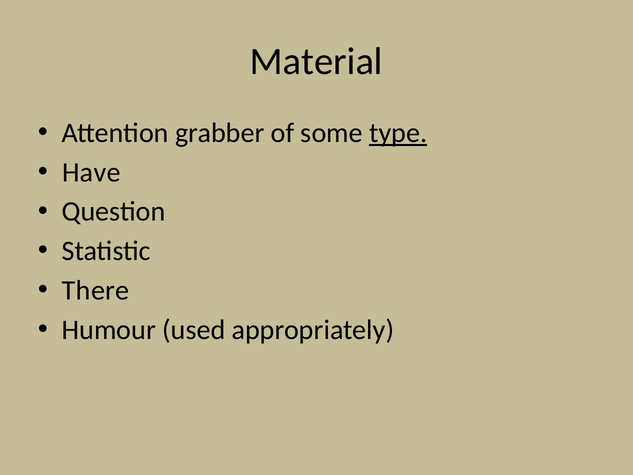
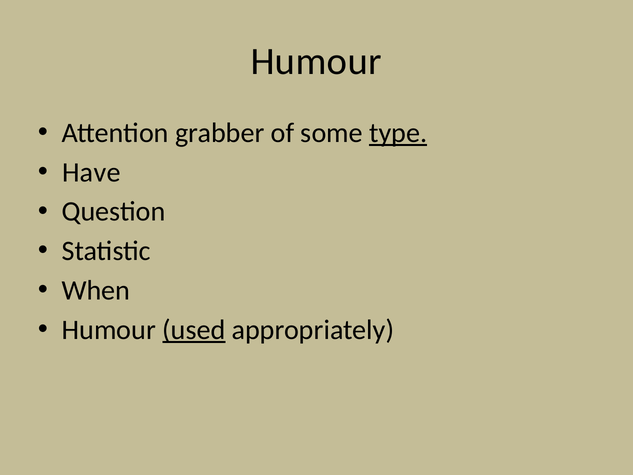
Material: Material -> Humour (316, 61)
There: There -> When (96, 290)
used underline: none -> present (194, 330)
